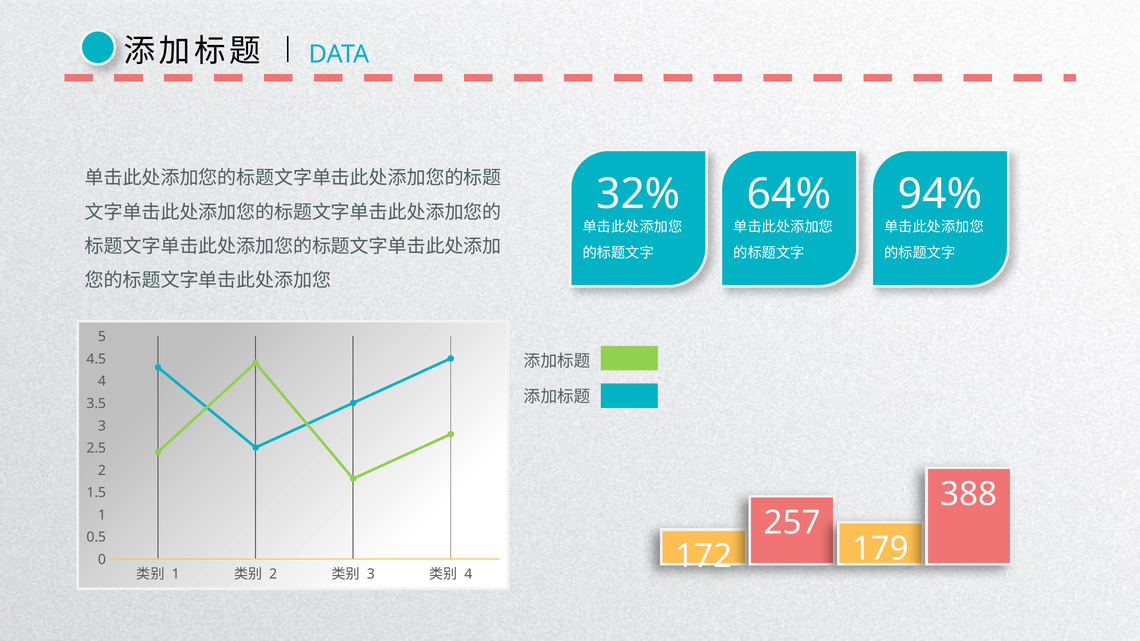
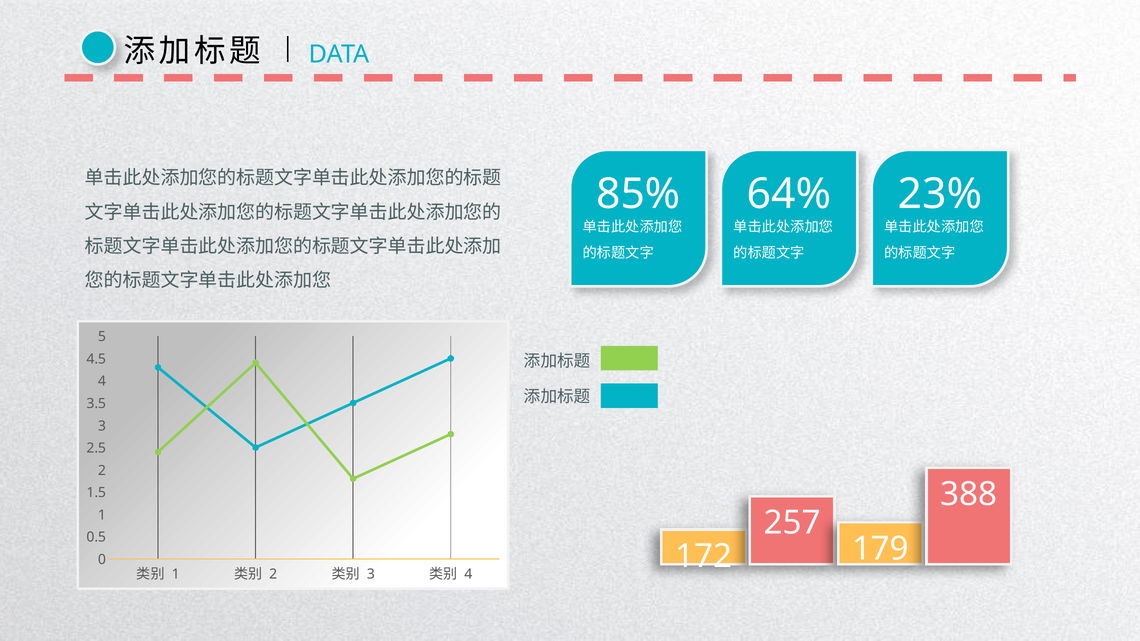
32%: 32% -> 85% (638, 194)
94%: 94% -> 23% (940, 194)
